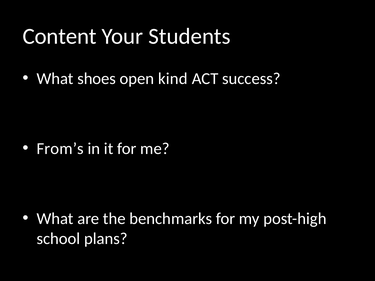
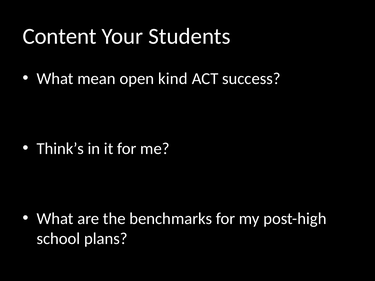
shoes: shoes -> mean (97, 79)
From’s: From’s -> Think’s (60, 149)
